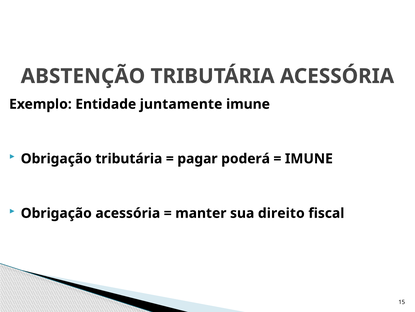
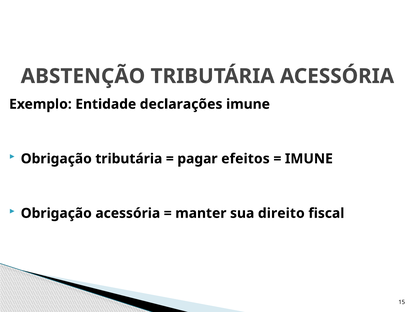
juntamente: juntamente -> declarações (181, 104)
poderá: poderá -> efeitos (245, 158)
